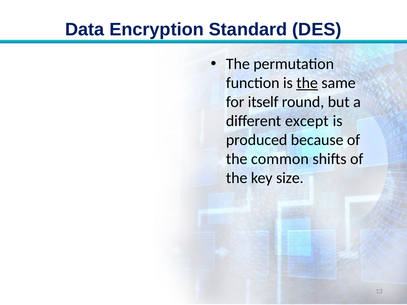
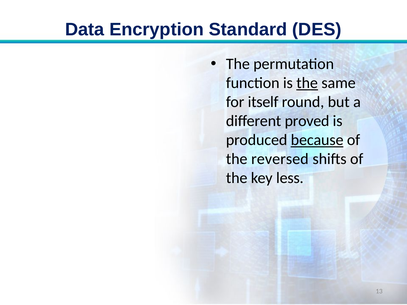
except: except -> proved (307, 121)
because underline: none -> present (317, 140)
common: common -> reversed (280, 159)
size: size -> less (290, 178)
